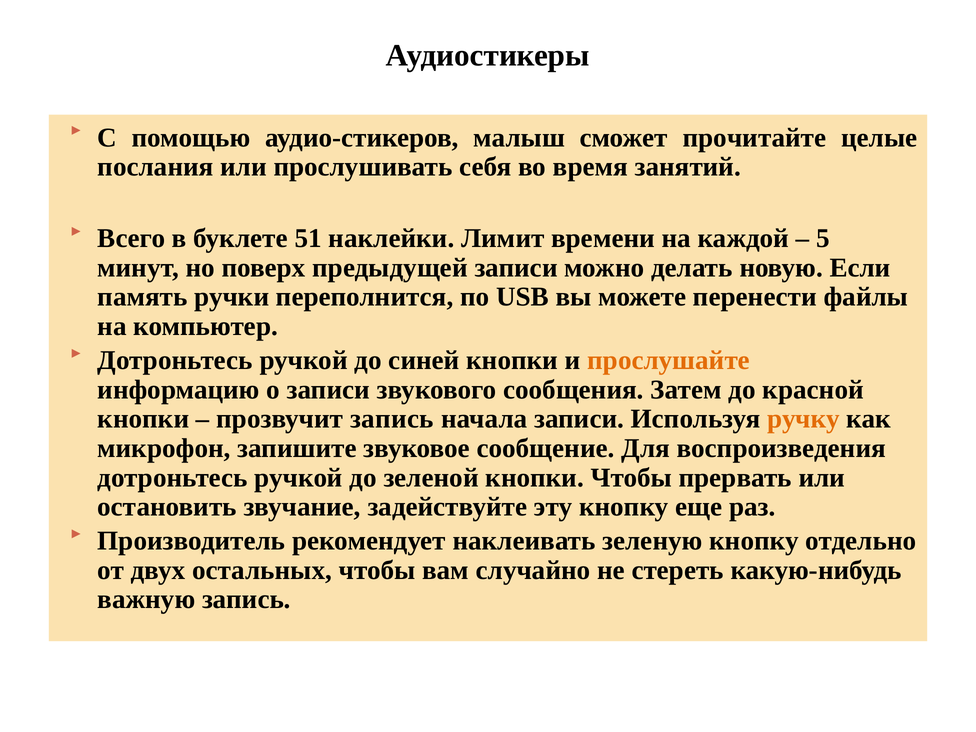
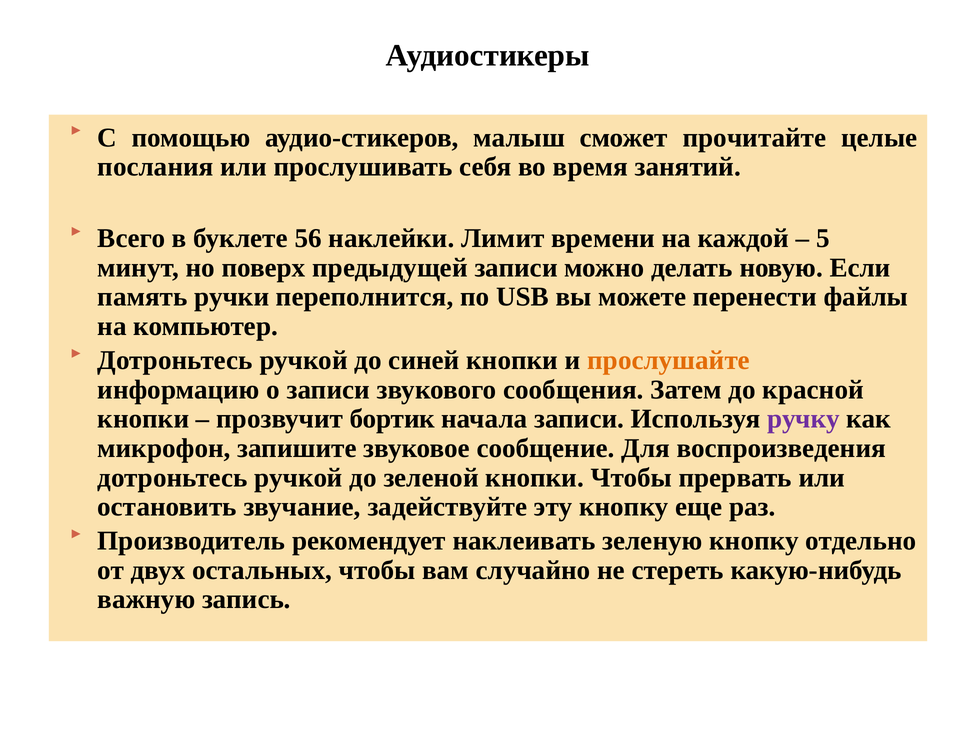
51: 51 -> 56 (308, 238)
прозвучит запись: запись -> бортик (392, 419)
ручку colour: orange -> purple (803, 419)
